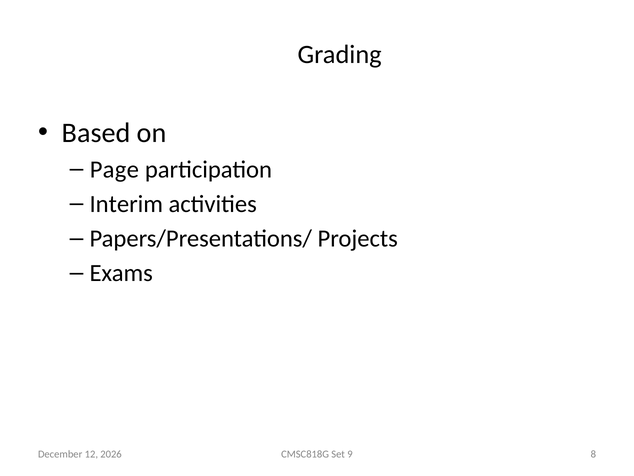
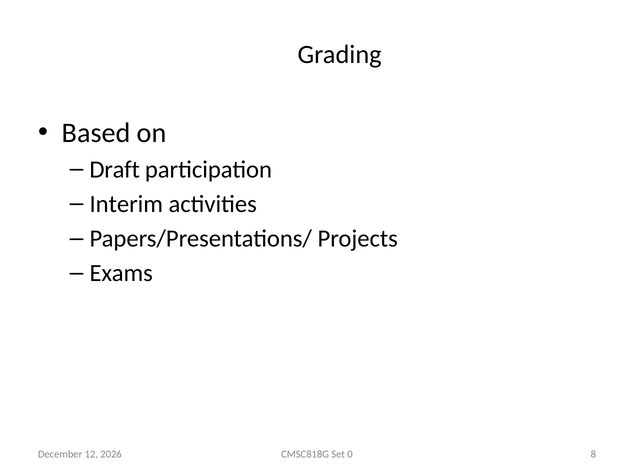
Page: Page -> Draft (115, 169)
9: 9 -> 0 (350, 454)
